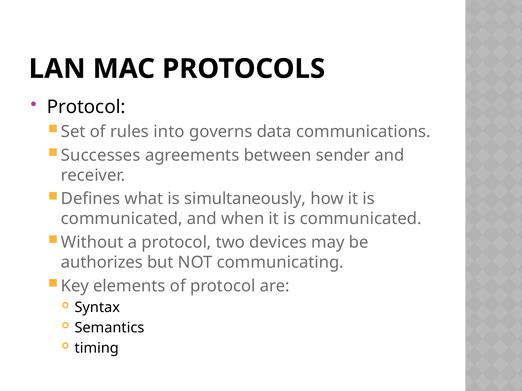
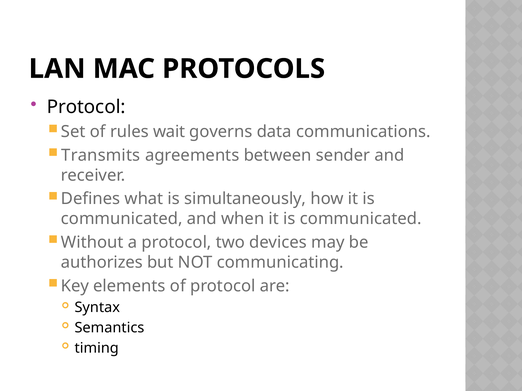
into: into -> wait (169, 132)
Successes: Successes -> Transmits (101, 155)
